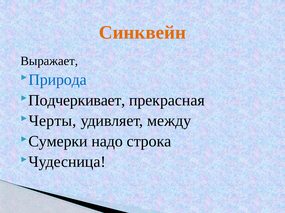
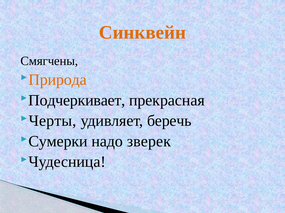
Выражает: Выражает -> Смягчены (49, 61)
Природа colour: blue -> orange (58, 80)
между: между -> беречь (169, 121)
строка: строка -> зверек (149, 142)
